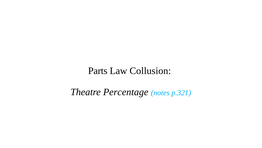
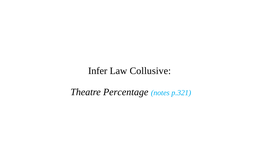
Parts: Parts -> Infer (98, 70)
Collusion: Collusion -> Collusive (150, 70)
